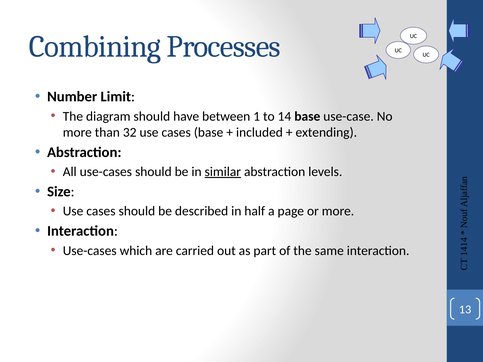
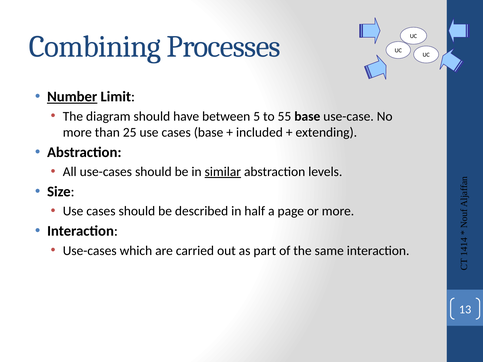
Number underline: none -> present (72, 97)
between 1: 1 -> 5 (257, 116)
14: 14 -> 55 (284, 116)
32: 32 -> 25 (130, 132)
